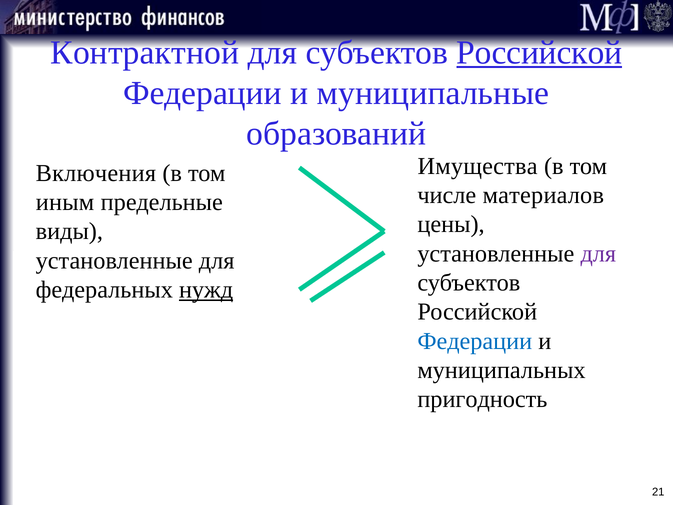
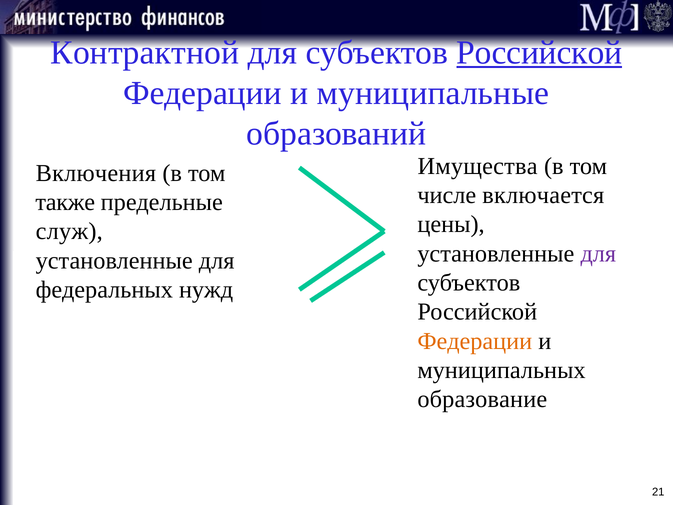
материалов: материалов -> включается (543, 195)
иным: иным -> также (65, 202)
виды: виды -> служ (69, 231)
нужд underline: present -> none (206, 290)
Федерации colour: blue -> orange (475, 341)
пригодность: пригодность -> образование (482, 399)
